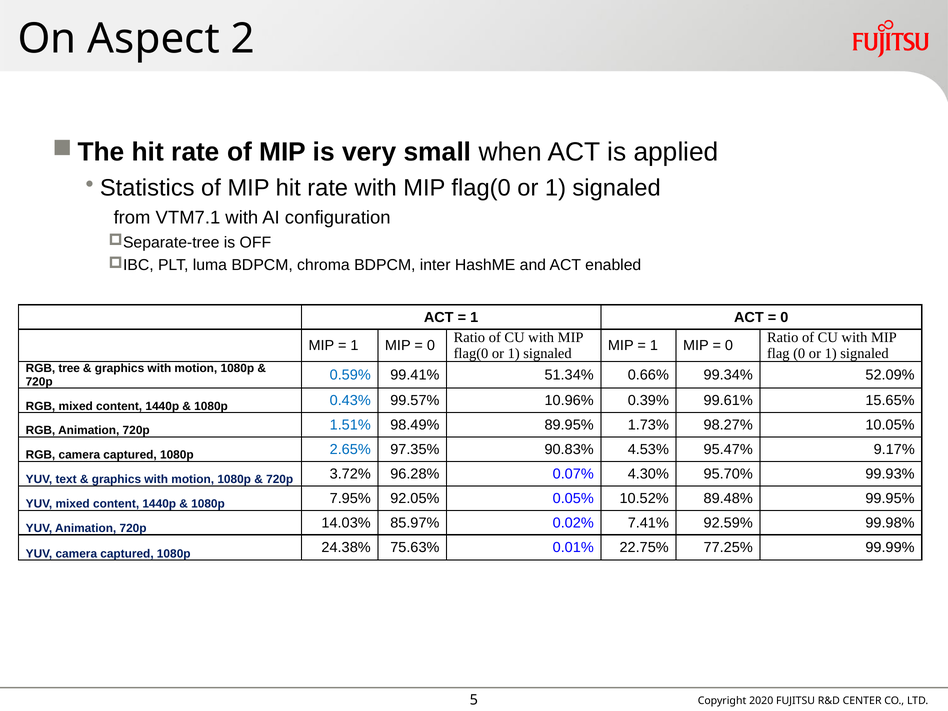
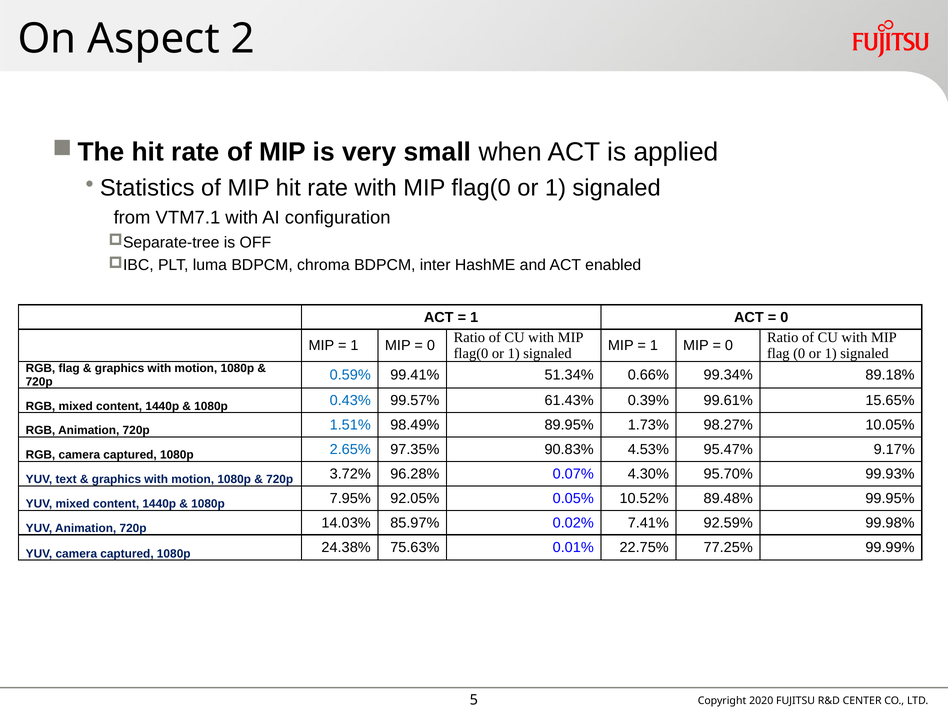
RGB tree: tree -> flag (69, 368)
52.09%: 52.09% -> 89.18% (890, 375)
10.96%: 10.96% -> 61.43% (569, 401)
